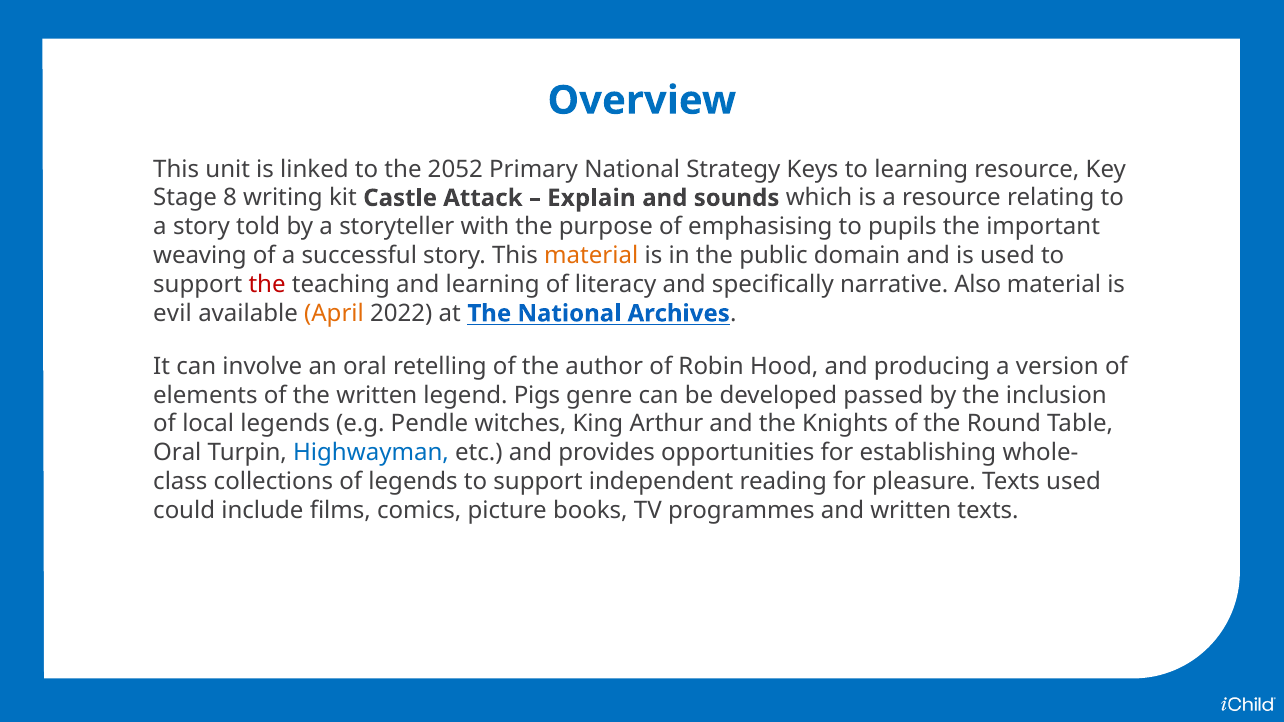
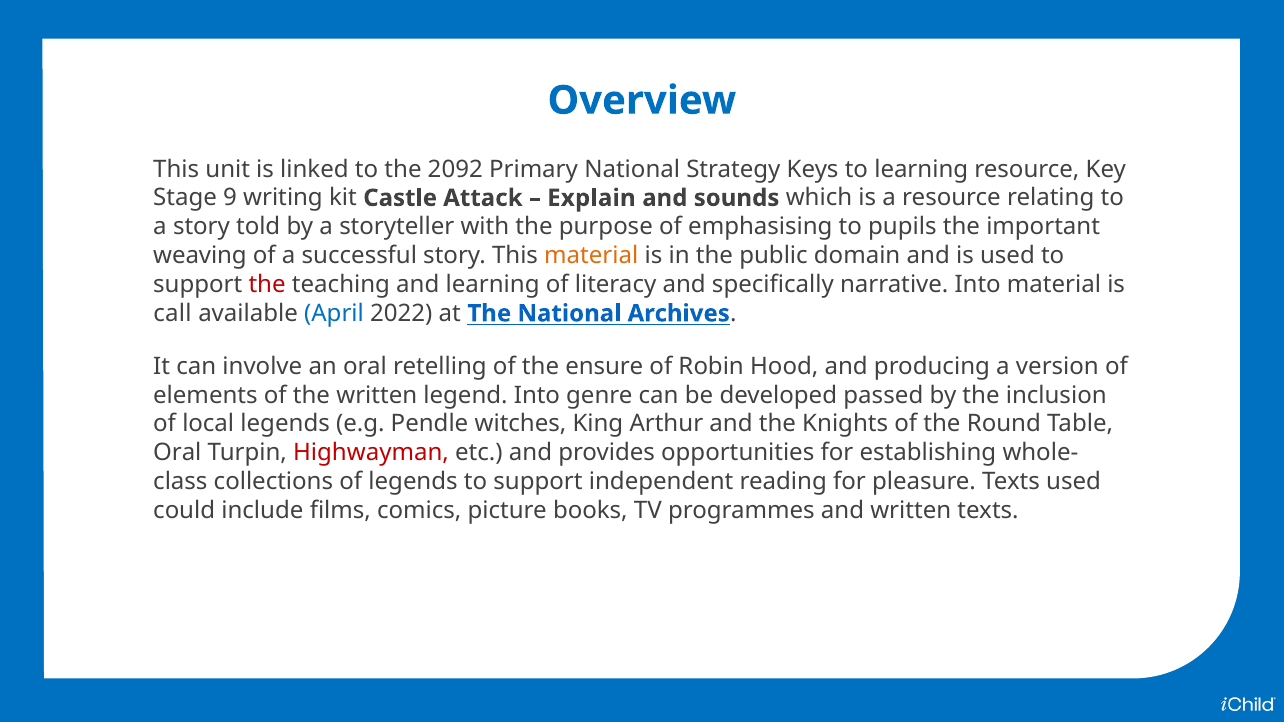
2052: 2052 -> 2092 (455, 169)
8: 8 -> 9 (230, 198)
narrative Also: Also -> Into (978, 285)
evil: evil -> call (172, 314)
April colour: orange -> blue (334, 314)
author: author -> ensure (604, 366)
legend Pigs: Pigs -> Into (537, 395)
Highwayman colour: blue -> red (371, 453)
